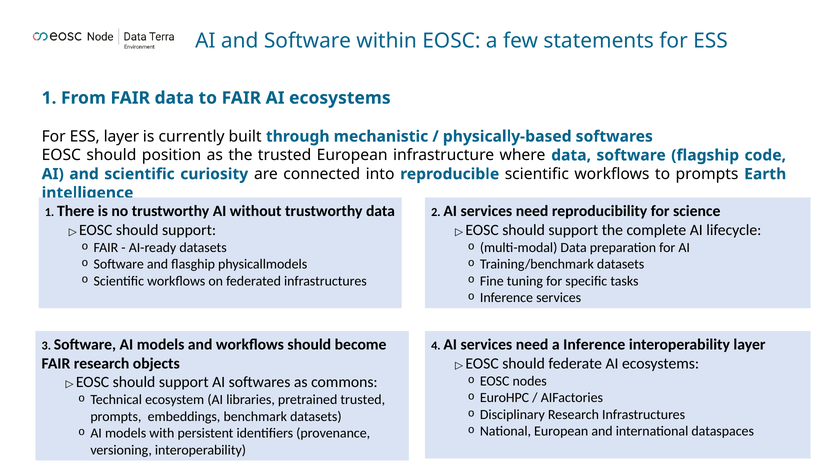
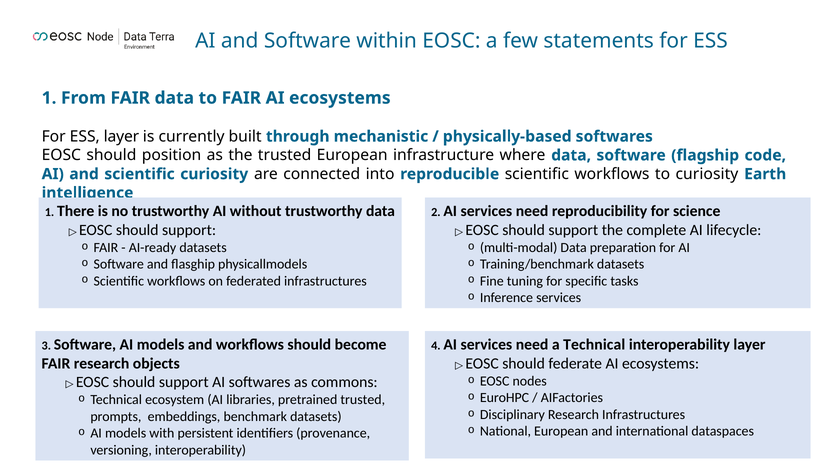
to prompts: prompts -> curiosity (707, 174)
a Inference: Inference -> Technical (594, 345)
